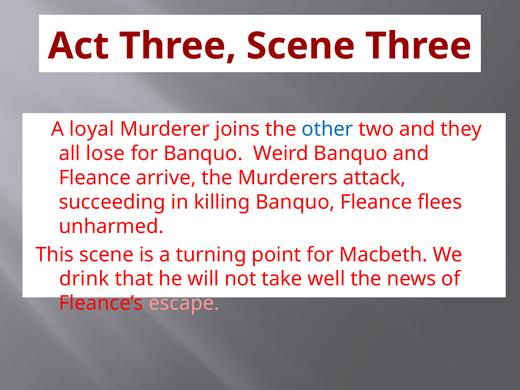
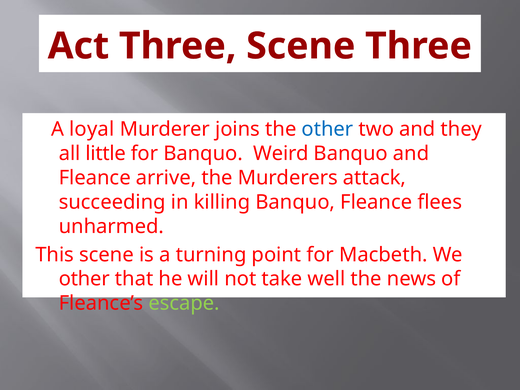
lose: lose -> little (106, 154)
drink: drink -> other (84, 279)
escape colour: pink -> light green (184, 303)
